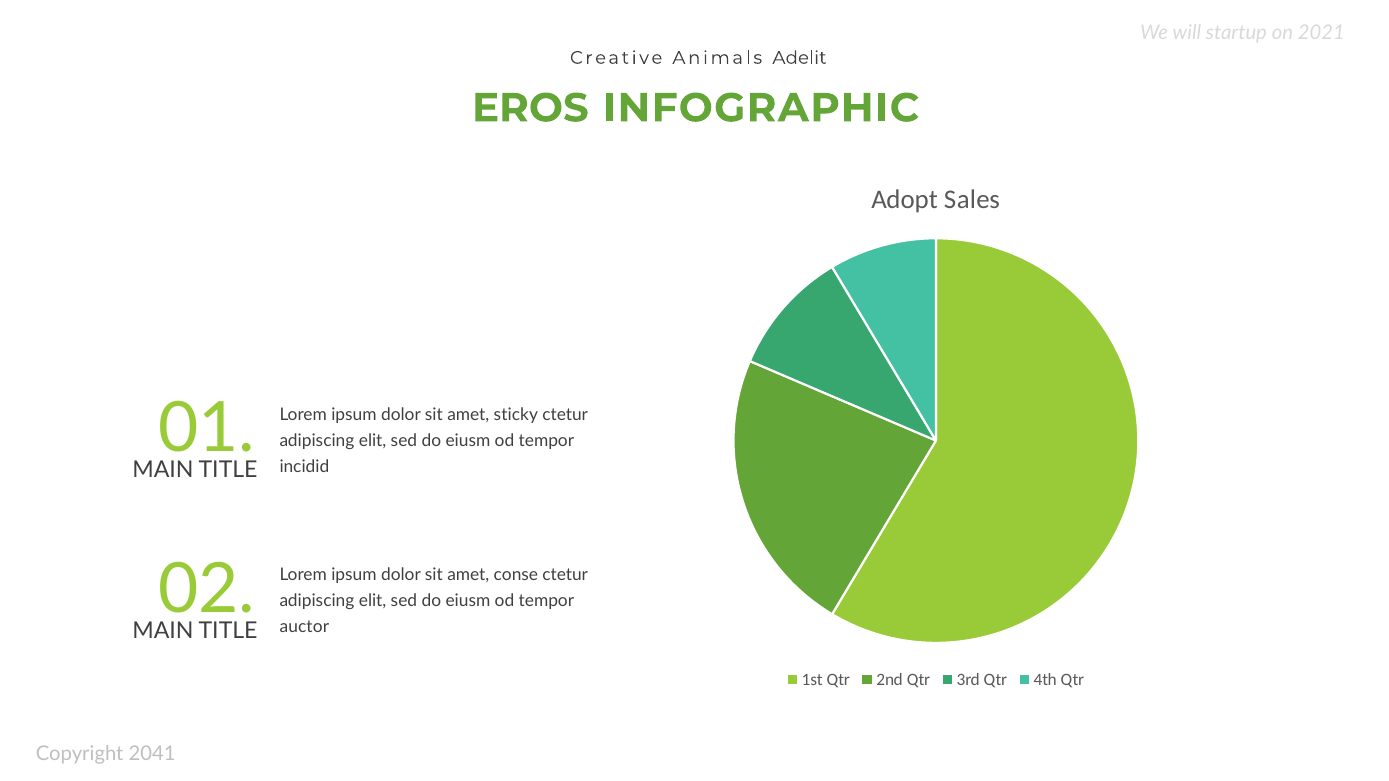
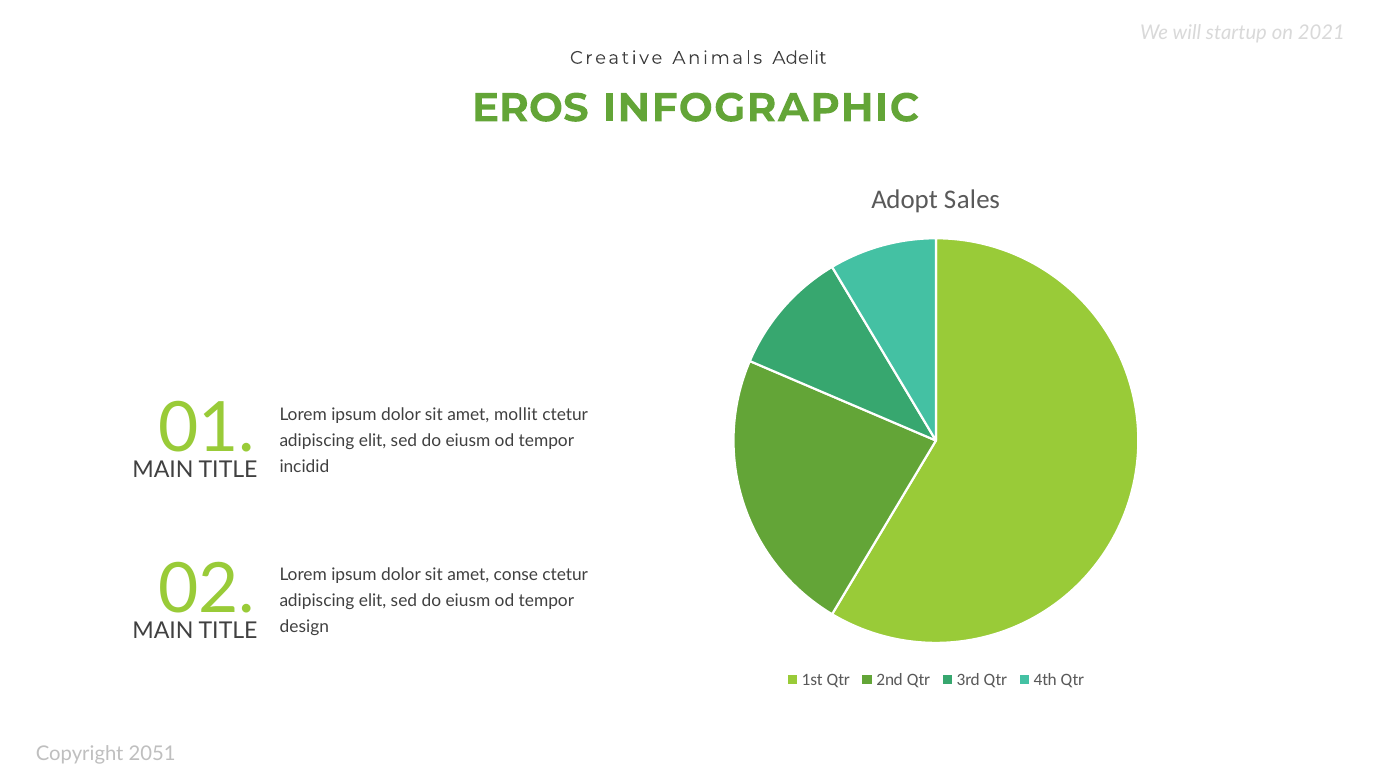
sticky: sticky -> mollit (516, 414)
auctor: auctor -> design (304, 627)
2041: 2041 -> 2051 (152, 754)
